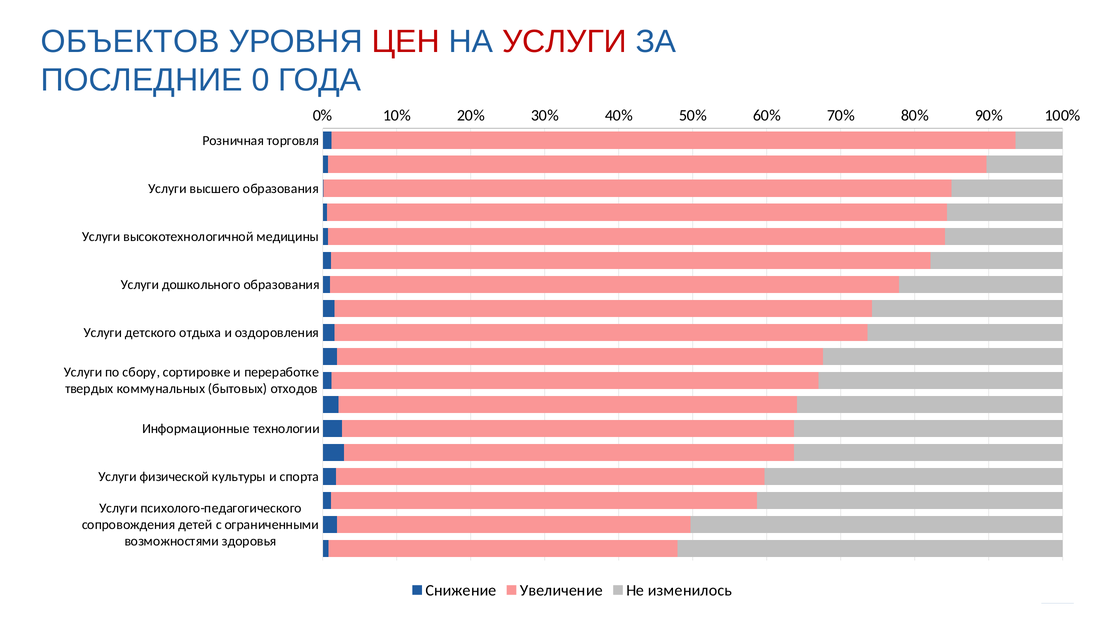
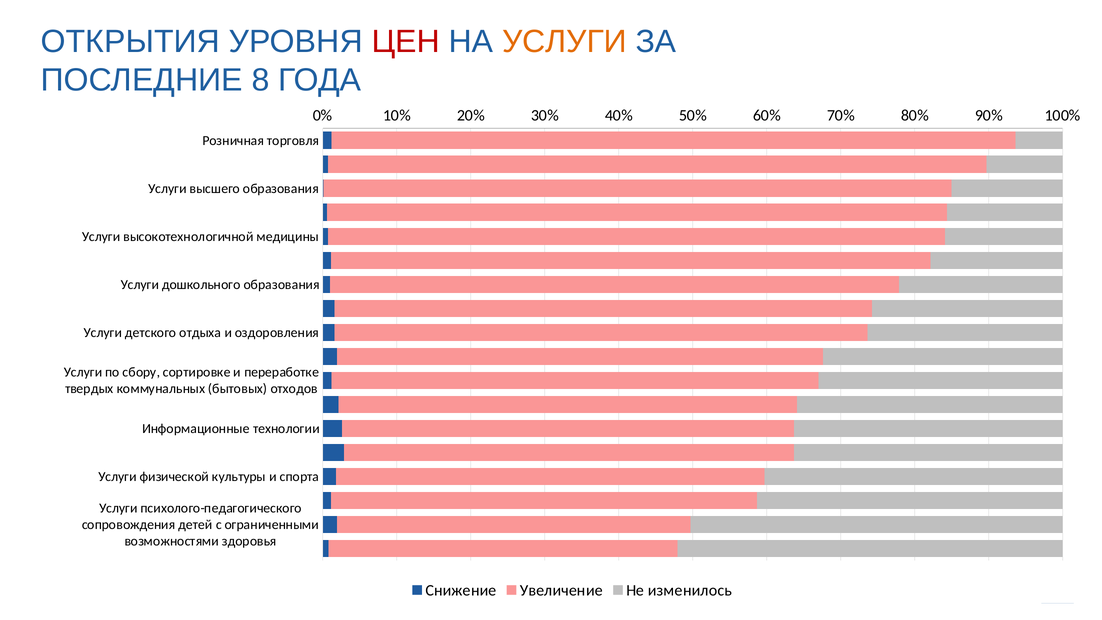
ОБЪЕКТОВ: ОБЪЕКТОВ -> ОТКРЫТИЯ (130, 41)
УСЛУГИ colour: red -> orange (565, 41)
0: 0 -> 8 (261, 80)
